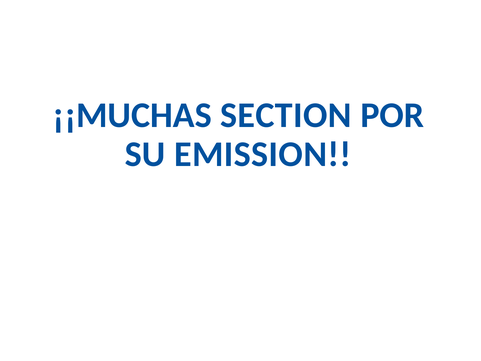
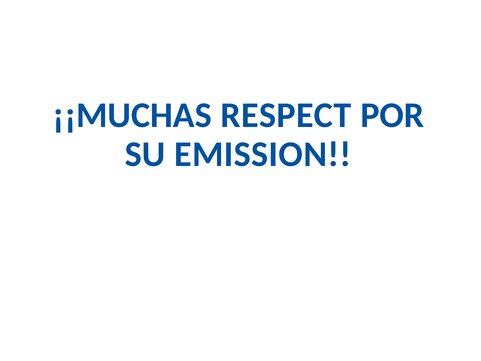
SECTION: SECTION -> RESPECT (286, 115)
